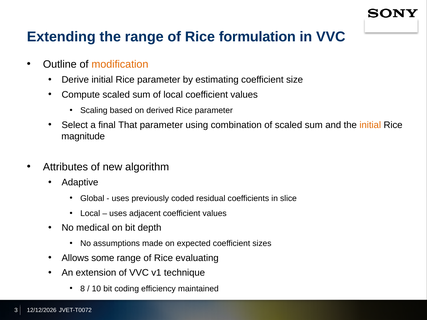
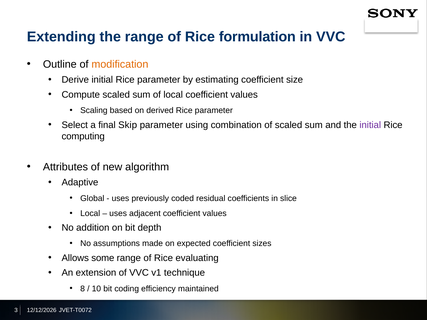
That: That -> Skip (128, 125)
initial colour: orange -> purple (370, 125)
magnitude: magnitude -> computing (83, 136)
medical: medical -> addition (93, 228)
